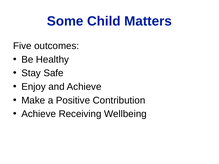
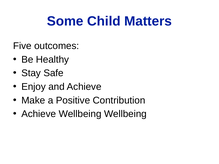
Achieve Receiving: Receiving -> Wellbeing (80, 114)
